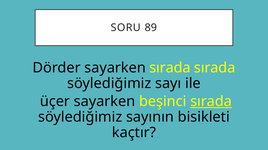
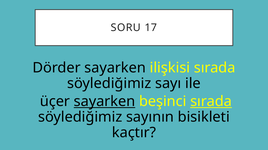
89: 89 -> 17 (151, 28)
sayarken sırada: sırada -> ilişkisi (170, 68)
sayarken underline: none -> present (105, 102)
